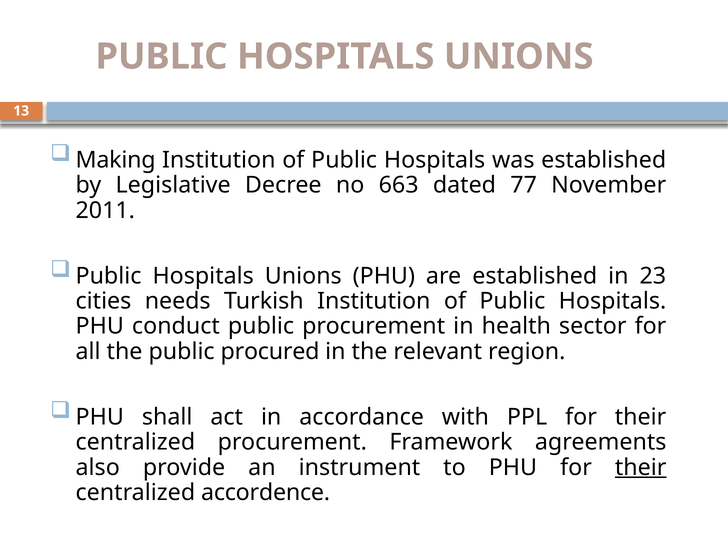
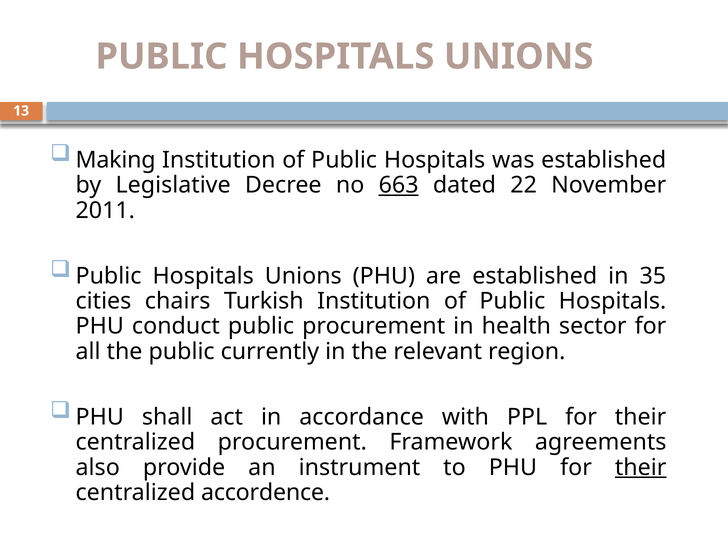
663 underline: none -> present (399, 185)
77: 77 -> 22 (524, 185)
23: 23 -> 35 (653, 276)
needs: needs -> chairs (178, 301)
procured: procured -> currently (270, 351)
